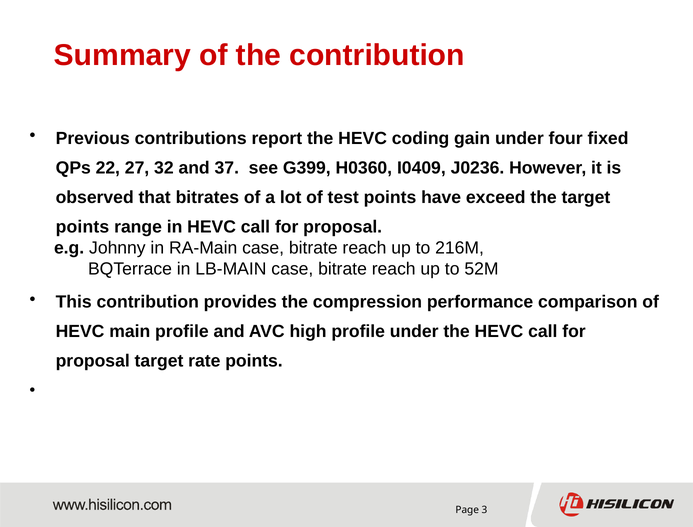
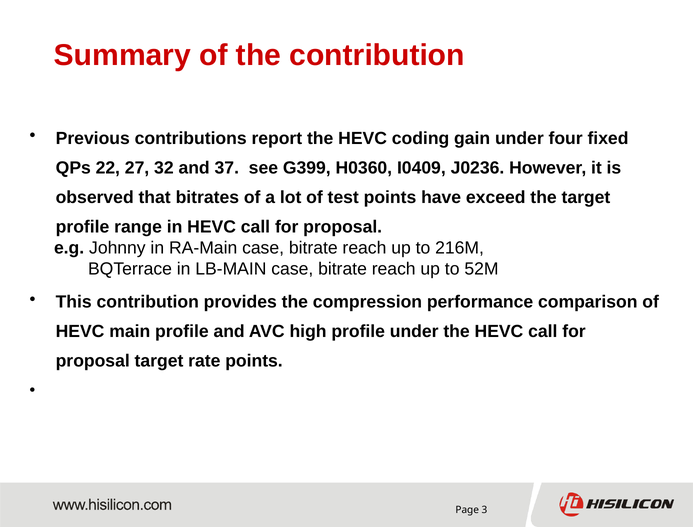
points: points -> profile (83, 227)
